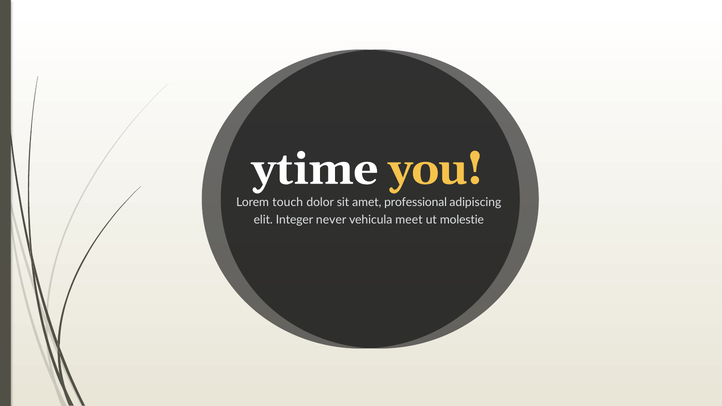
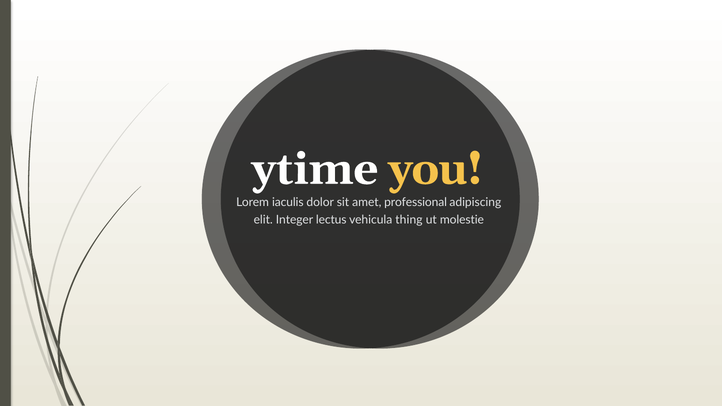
touch: touch -> iaculis (288, 202)
never: never -> lectus (331, 220)
meet: meet -> thing (409, 220)
